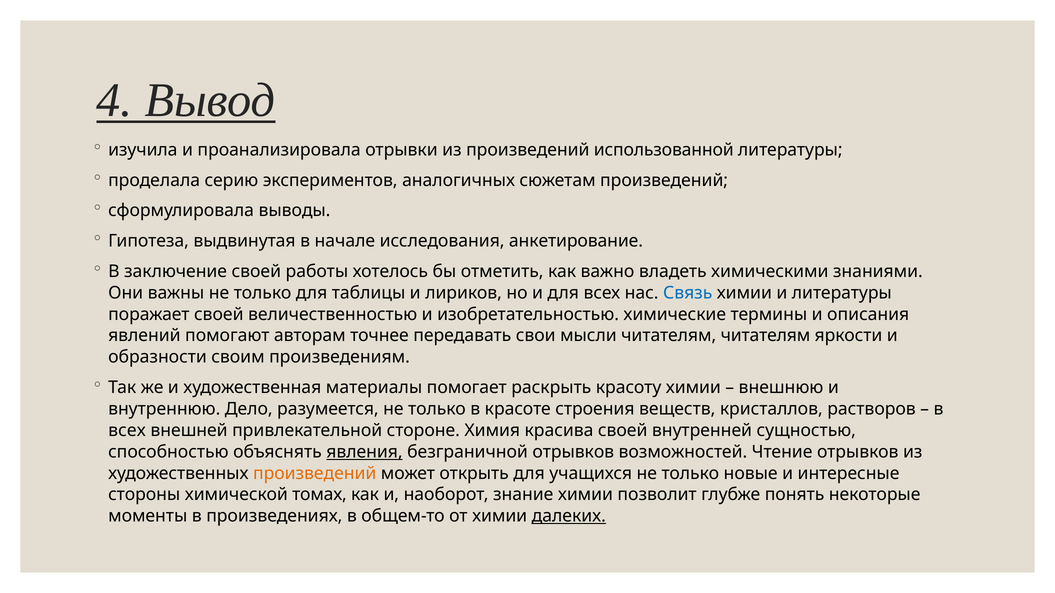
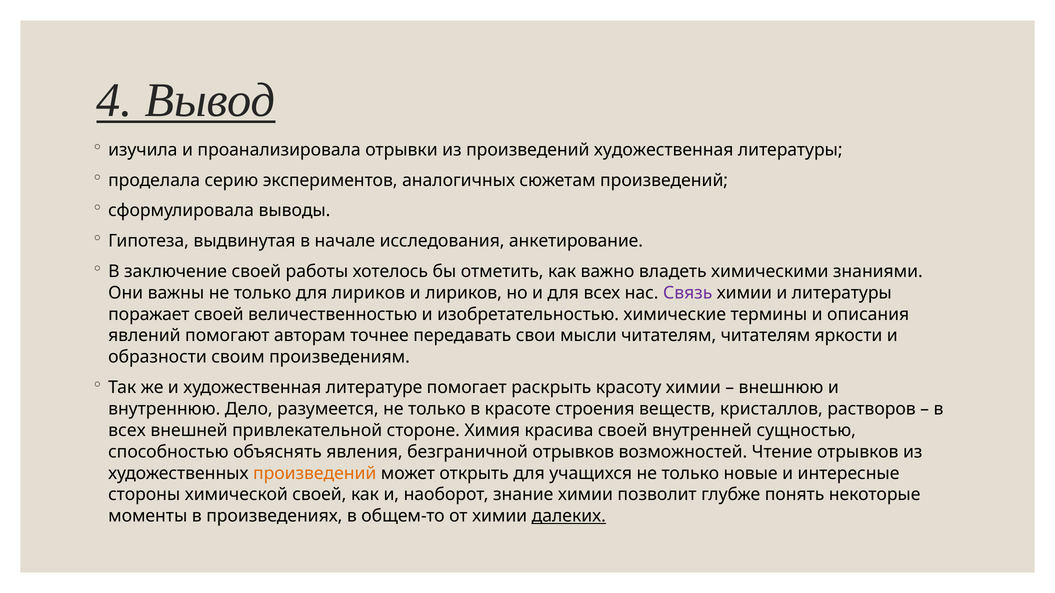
произведений использованной: использованной -> художественная (664, 150)
для таблицы: таблицы -> лириков (369, 293)
Связь colour: blue -> purple (688, 293)
материалы: материалы -> литературе (374, 388)
явления underline: present -> none (364, 452)
химической томах: томах -> своей (319, 495)
